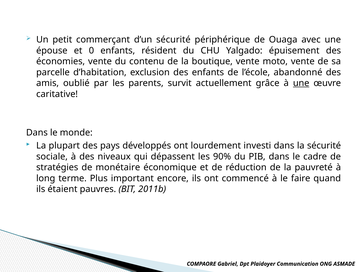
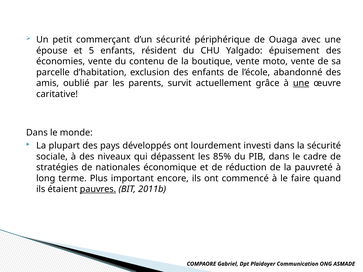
0: 0 -> 5 (91, 51)
90%: 90% -> 85% (222, 157)
monétaire: monétaire -> nationales (118, 168)
pauvres underline: none -> present (98, 189)
